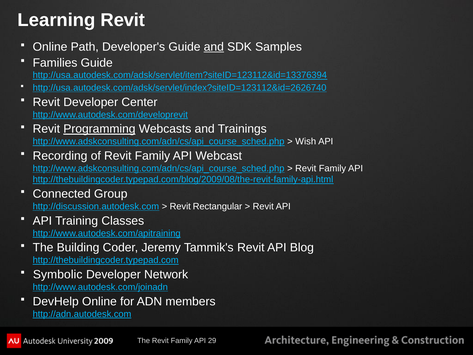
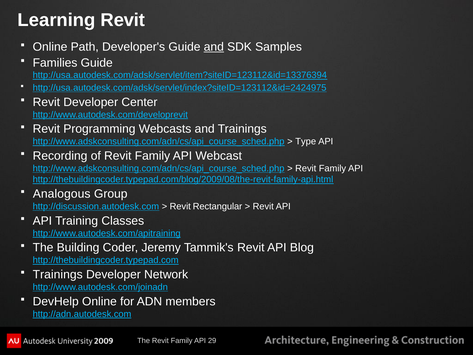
http://usa.autodesk.com/adsk/servlet/index?siteID=123112&id=2626740: http://usa.autodesk.com/adsk/servlet/index?siteID=123112&id=2626740 -> http://usa.autodesk.com/adsk/servlet/index?siteID=123112&id=2424975 (180, 88)
Programming underline: present -> none (99, 129)
Wish: Wish -> Type (306, 141)
Connected: Connected -> Analogous (62, 194)
Symbolic: Symbolic -> Trainings (58, 274)
